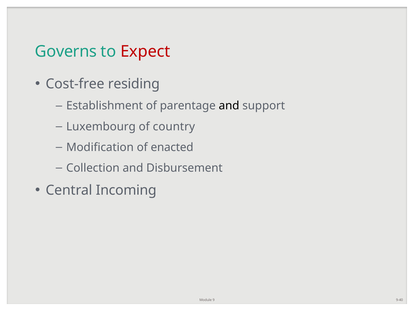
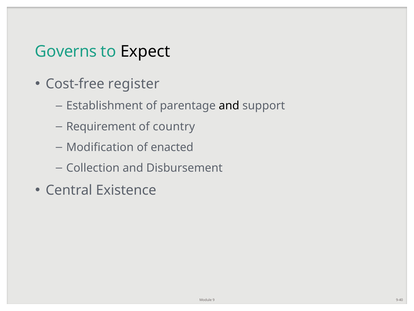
Expect colour: red -> black (145, 51)
residing: residing -> register (134, 84)
Luxembourg: Luxembourg -> Requirement (101, 126)
Incoming: Incoming -> Existence (126, 190)
